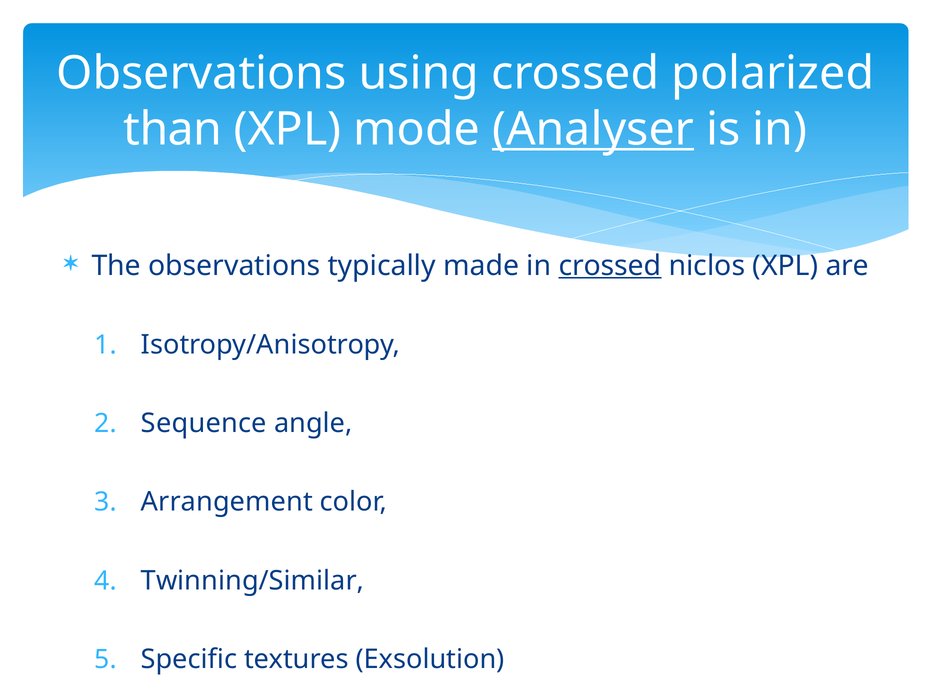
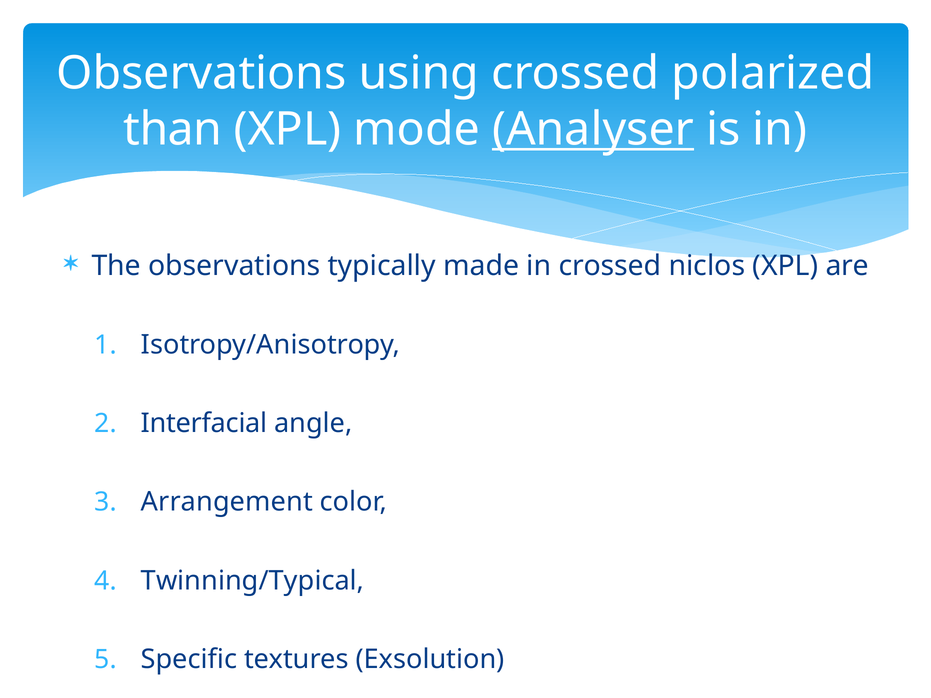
crossed underline: present -> none (610, 266)
Sequence: Sequence -> Interfacial (204, 424)
Twinning/Similar: Twinning/Similar -> Twinning/Typical (253, 581)
